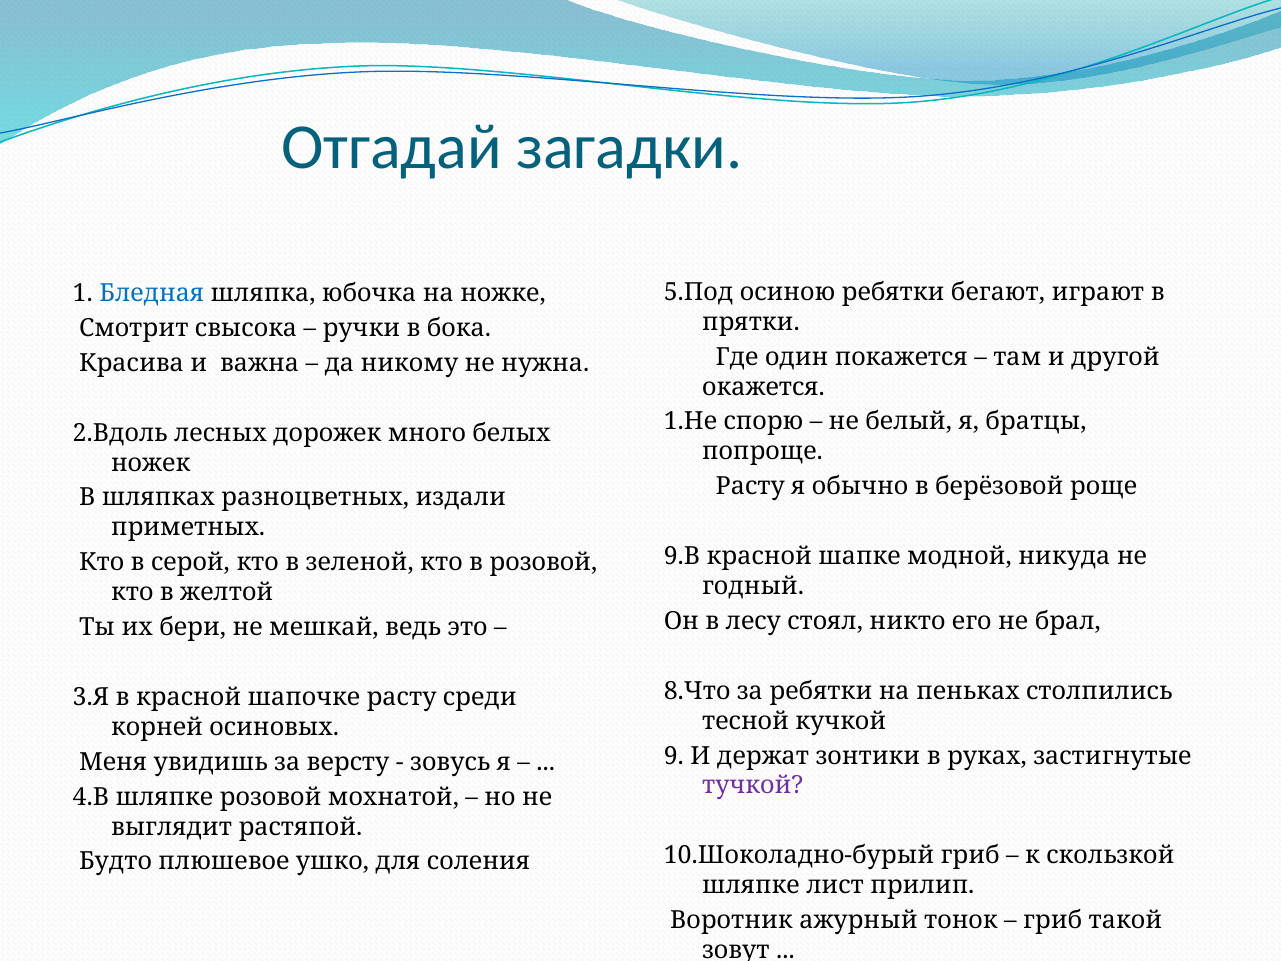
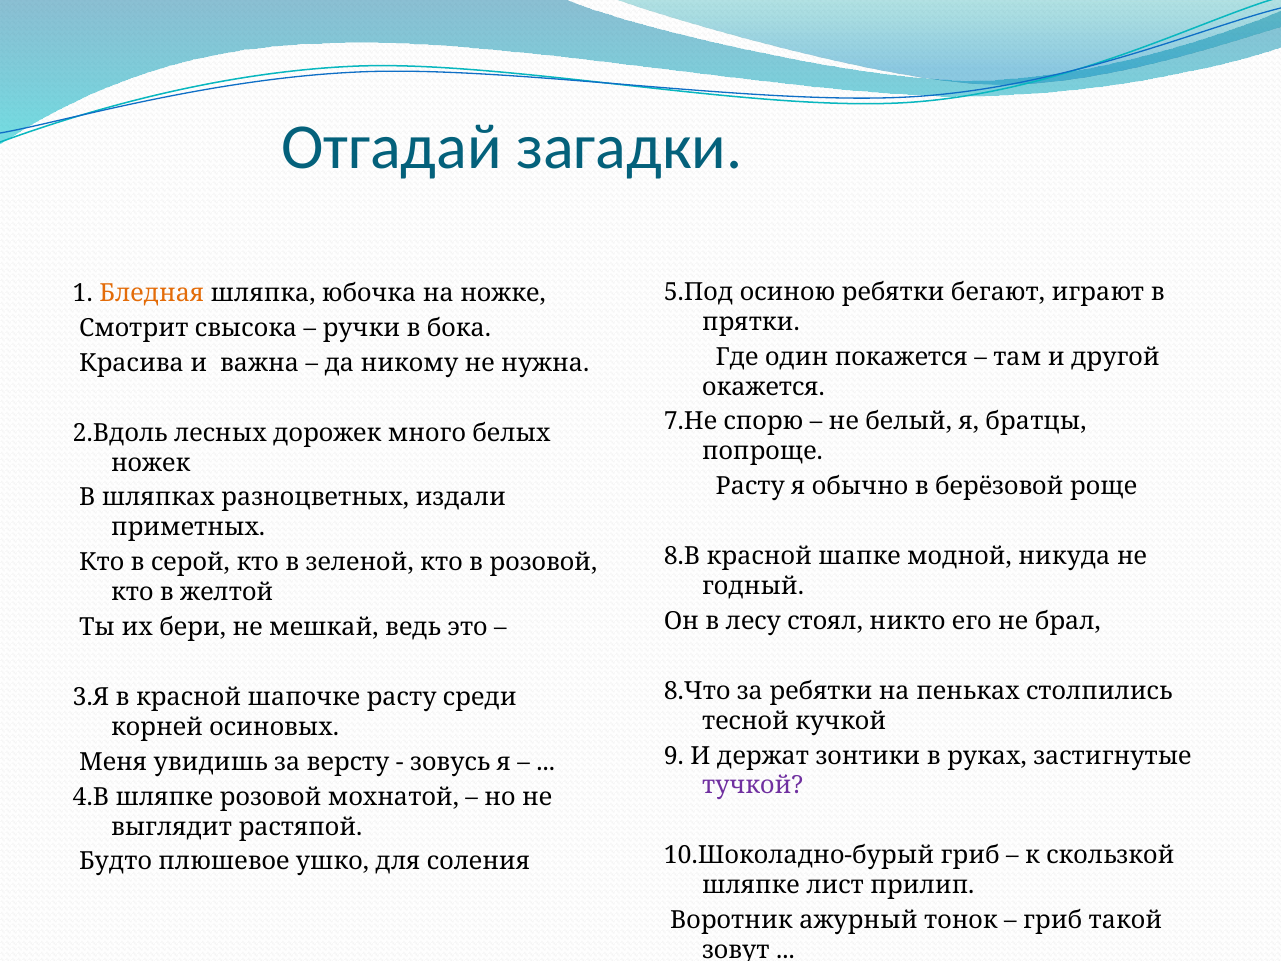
Бледная colour: blue -> orange (152, 293)
1.Не: 1.Не -> 7.Не (690, 422)
9.В: 9.В -> 8.В (682, 556)
